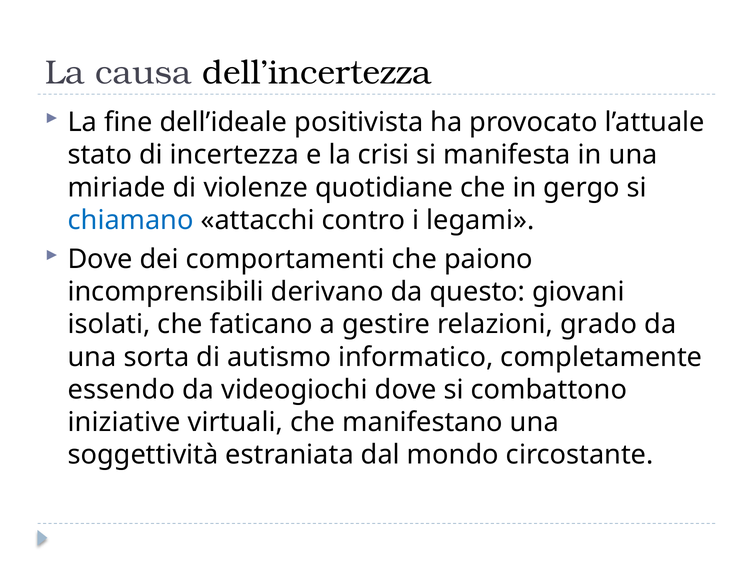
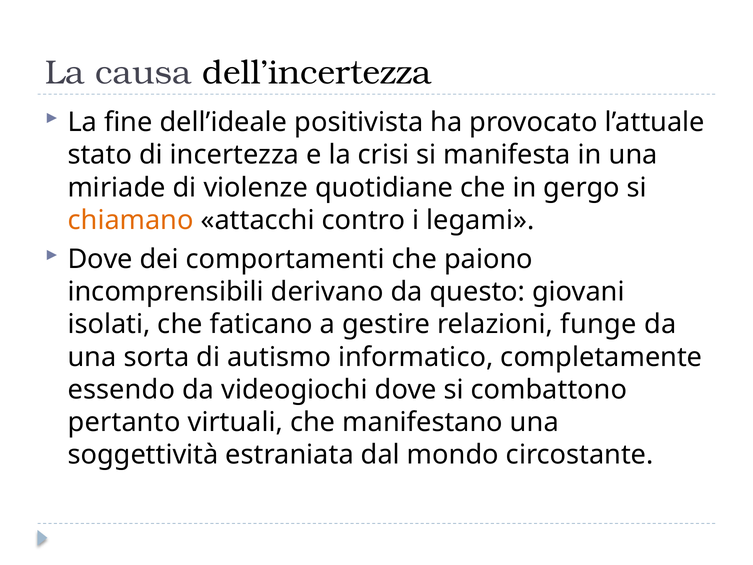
chiamano colour: blue -> orange (131, 220)
grado: grado -> funge (599, 324)
iniziative: iniziative -> pertanto (124, 422)
